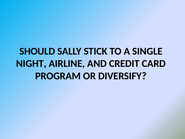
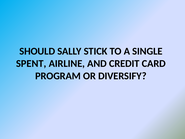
NIGHT: NIGHT -> SPENT (31, 63)
